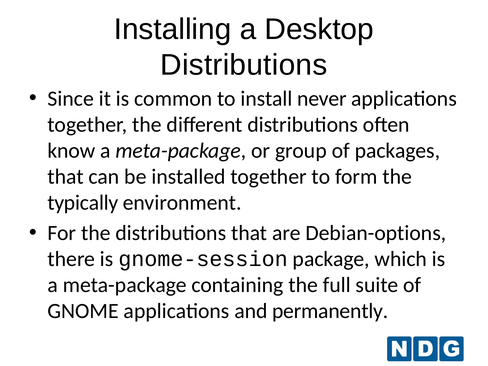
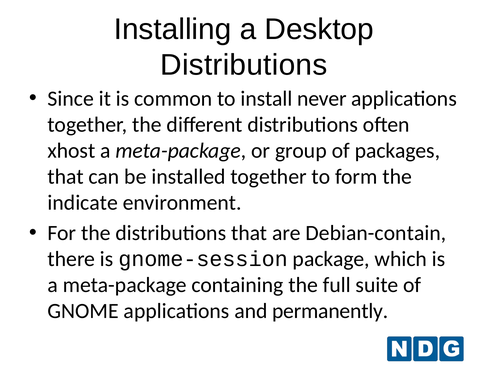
know: know -> xhost (71, 151)
typically: typically -> indicate (83, 203)
Debian-options: Debian-options -> Debian-contain (376, 233)
